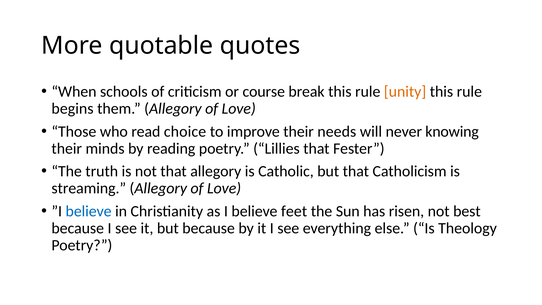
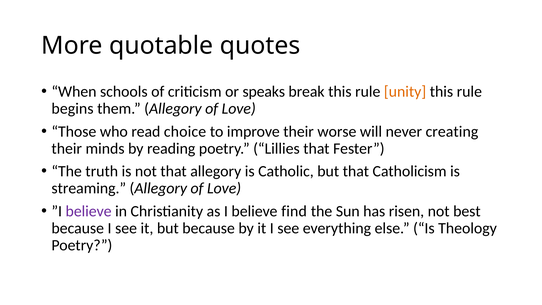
course: course -> speaks (264, 92)
needs: needs -> worse (337, 131)
knowing: knowing -> creating (452, 131)
believe colour: blue -> purple (89, 211)
feet: feet -> find (294, 211)
